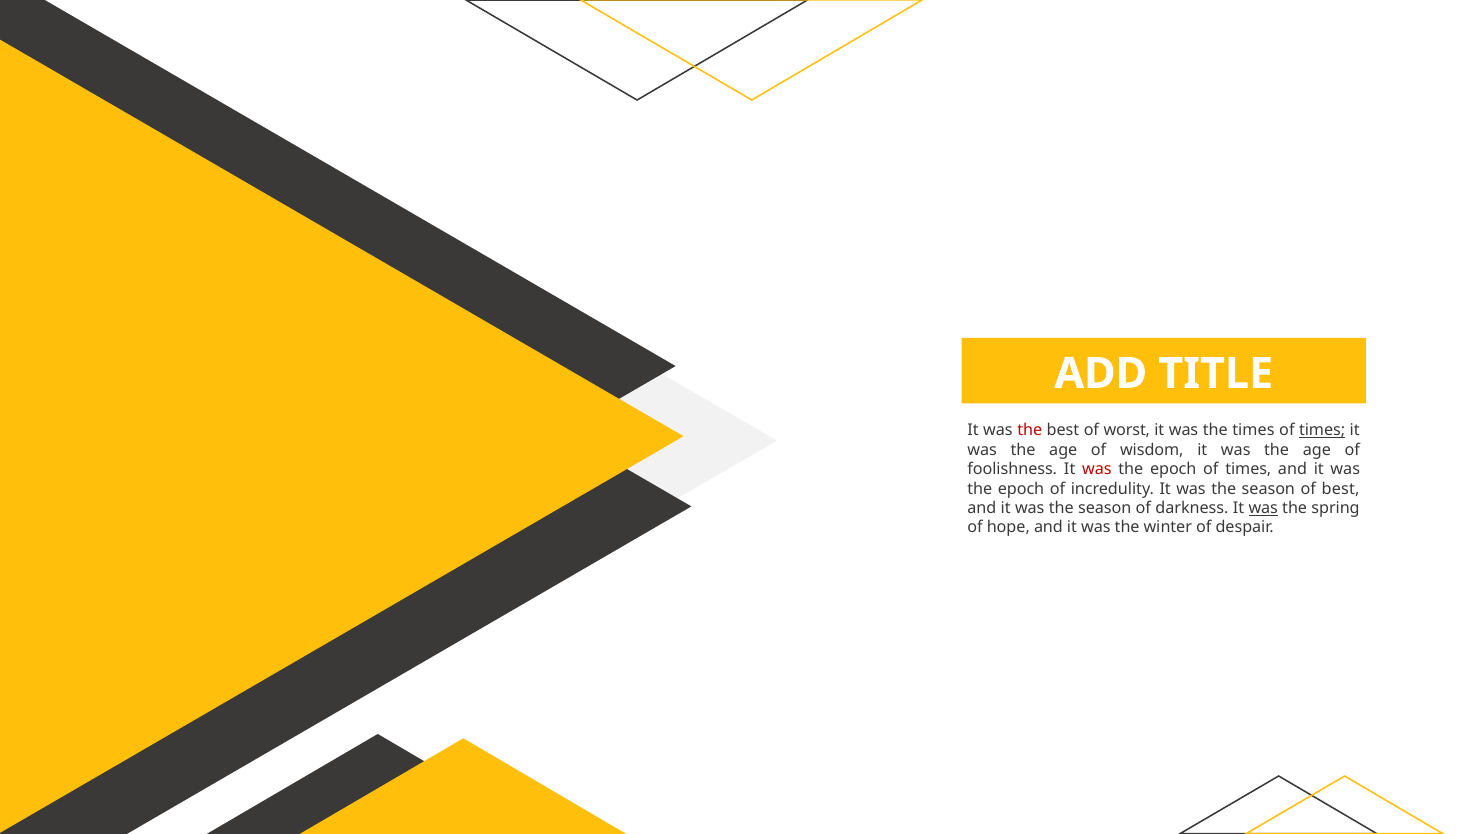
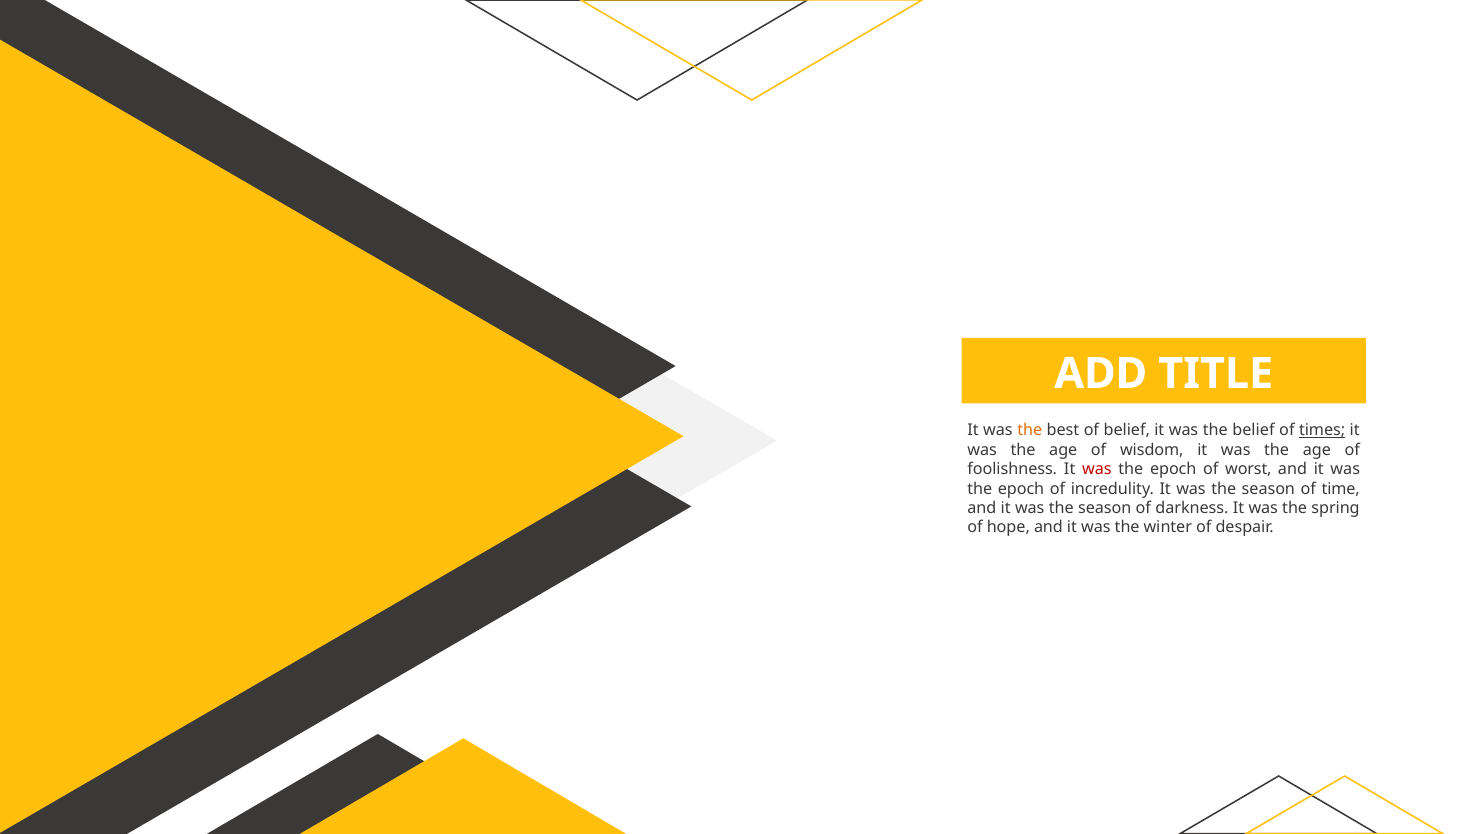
the colour: red -> orange (1030, 430)
of worst: worst -> belief (1127, 430)
the times: times -> belief (1253, 430)
epoch of times: times -> worst (1248, 469)
of best: best -> time (1341, 489)
was underline: present -> none (1263, 508)
